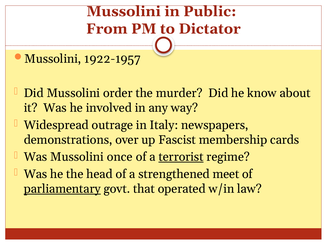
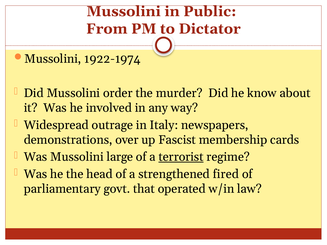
1922-1957: 1922-1957 -> 1922-1974 (112, 59)
once: once -> large (120, 157)
meet: meet -> fired (226, 174)
parliamentary underline: present -> none (62, 189)
